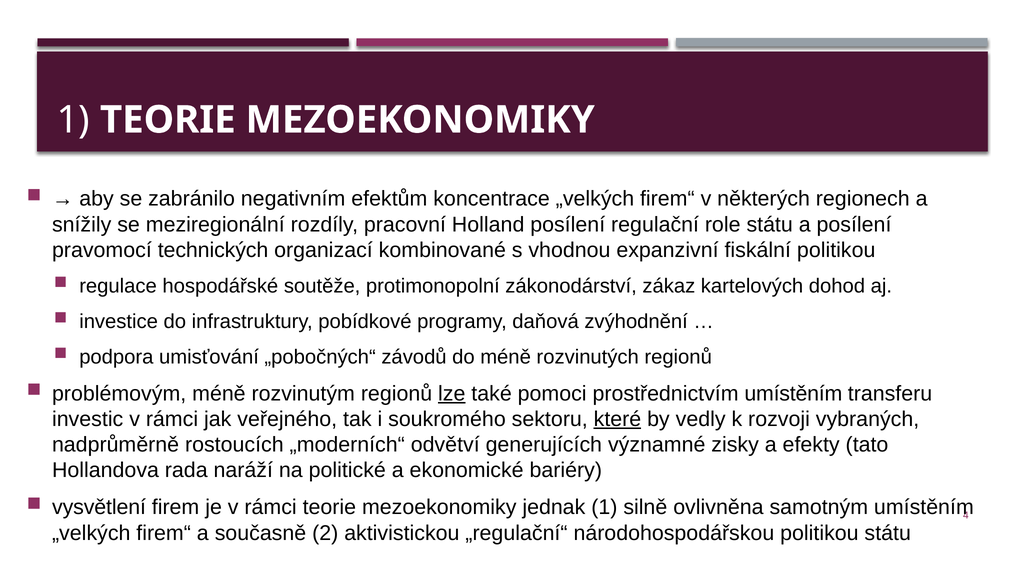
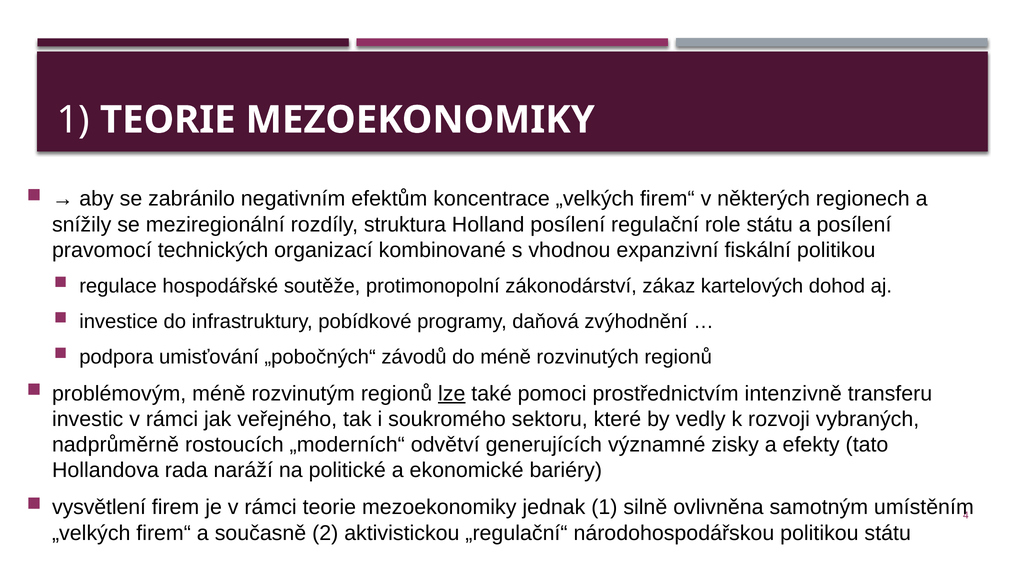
pracovní: pracovní -> struktura (405, 225)
prostřednictvím umístěním: umístěním -> intenzivně (793, 394)
které underline: present -> none (617, 419)
